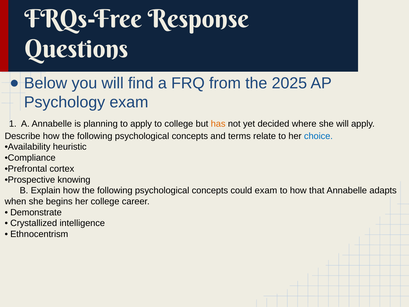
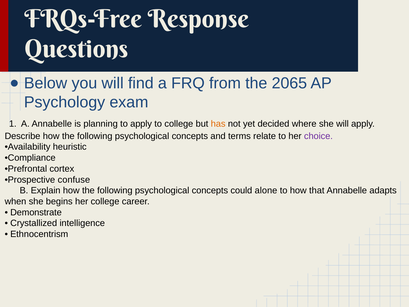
2025: 2025 -> 2065 (289, 83)
choice colour: blue -> purple (318, 136)
knowing: knowing -> confuse (74, 180)
could exam: exam -> alone (266, 190)
